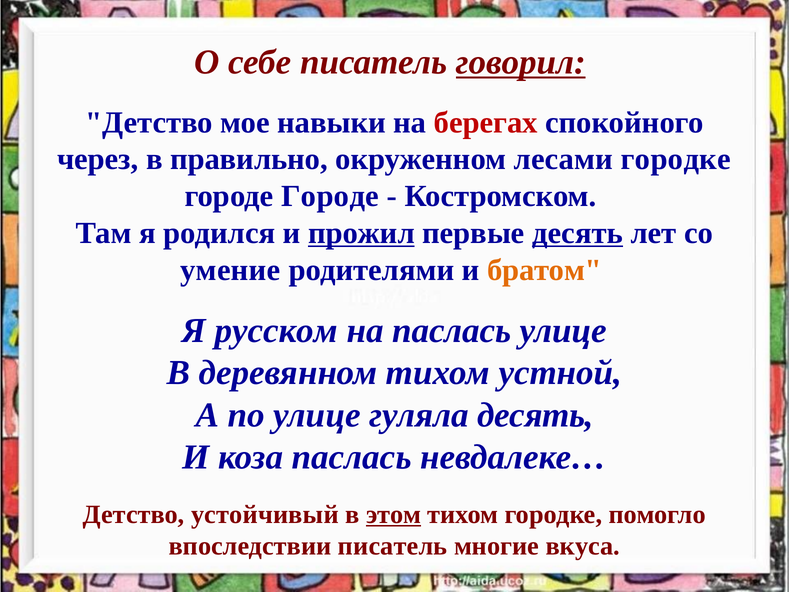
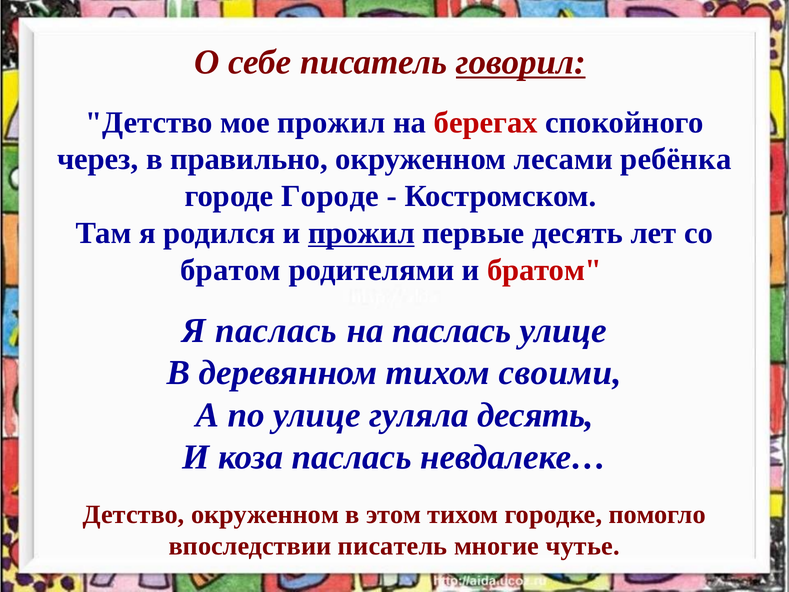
мое навыки: навыки -> прожил (331, 122)
лесами городке: городке -> ребёнка (676, 159)
десять underline: present -> none (578, 233)
умение: умение -> братом (230, 270)
братом colour: orange -> red (544, 270)
Я русском: русском -> паслась (276, 331)
устной: устной -> своими (560, 373)
Детство устойчивый: устойчивый -> окруженном (265, 514)
этом underline: present -> none (394, 514)
вкуса: вкуса -> чутье (583, 546)
